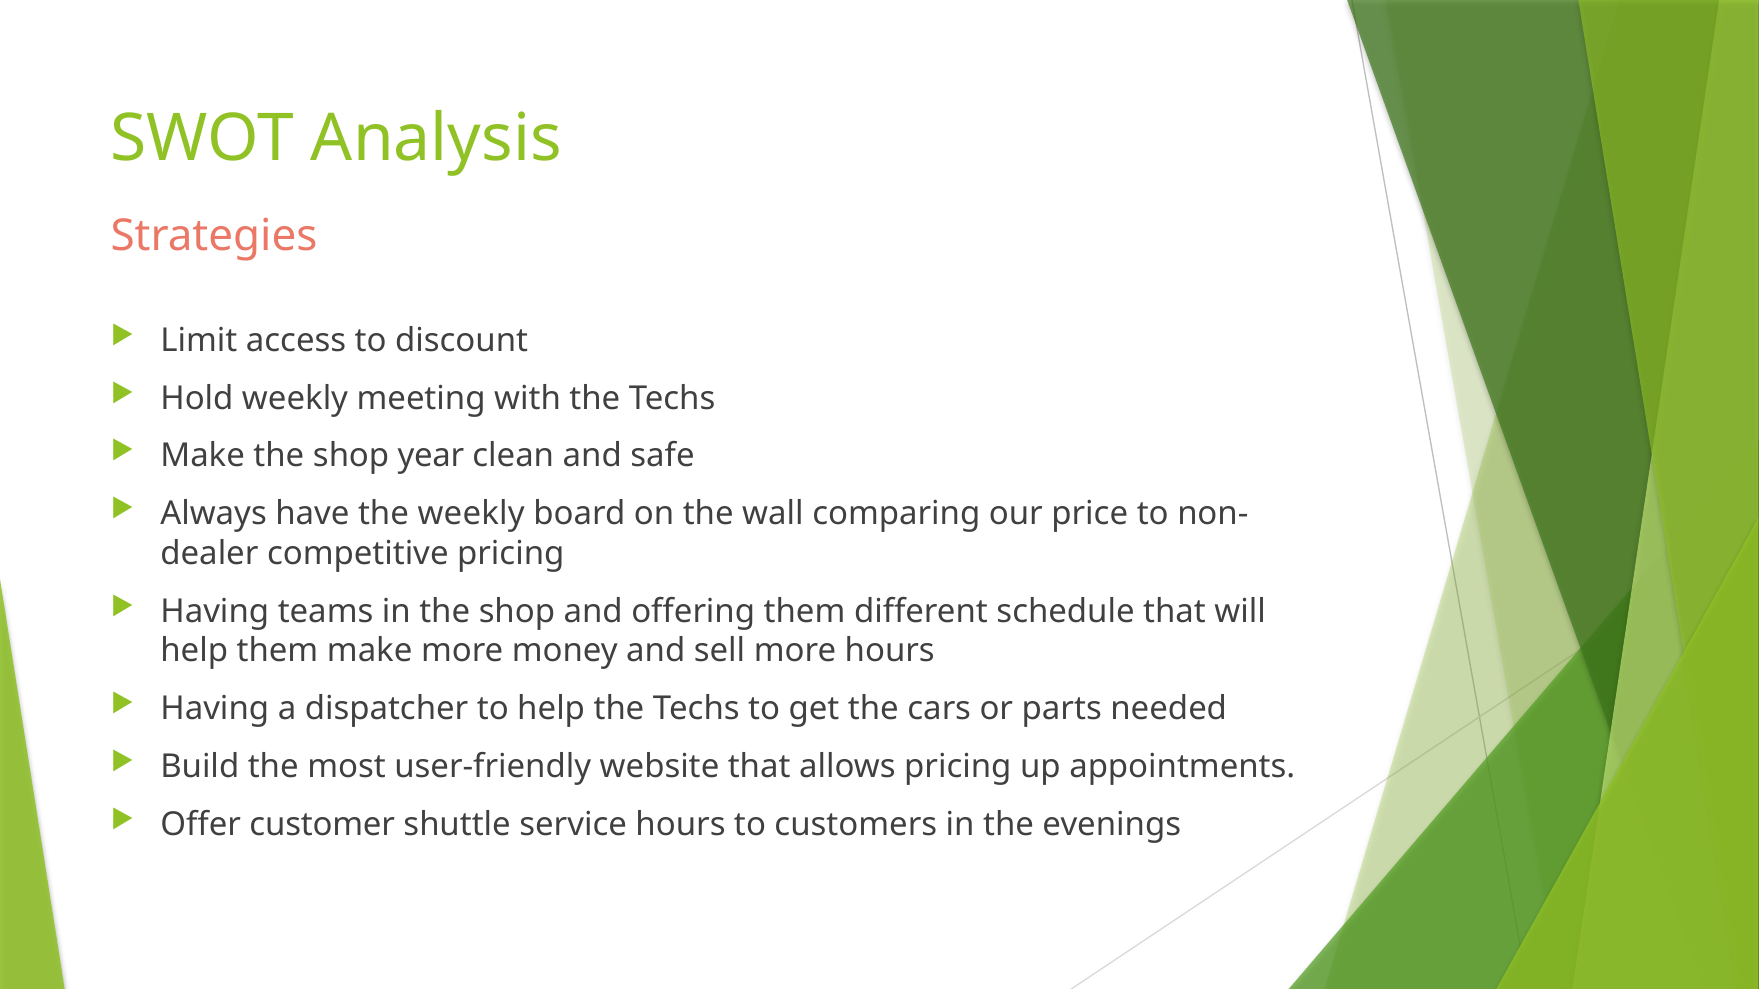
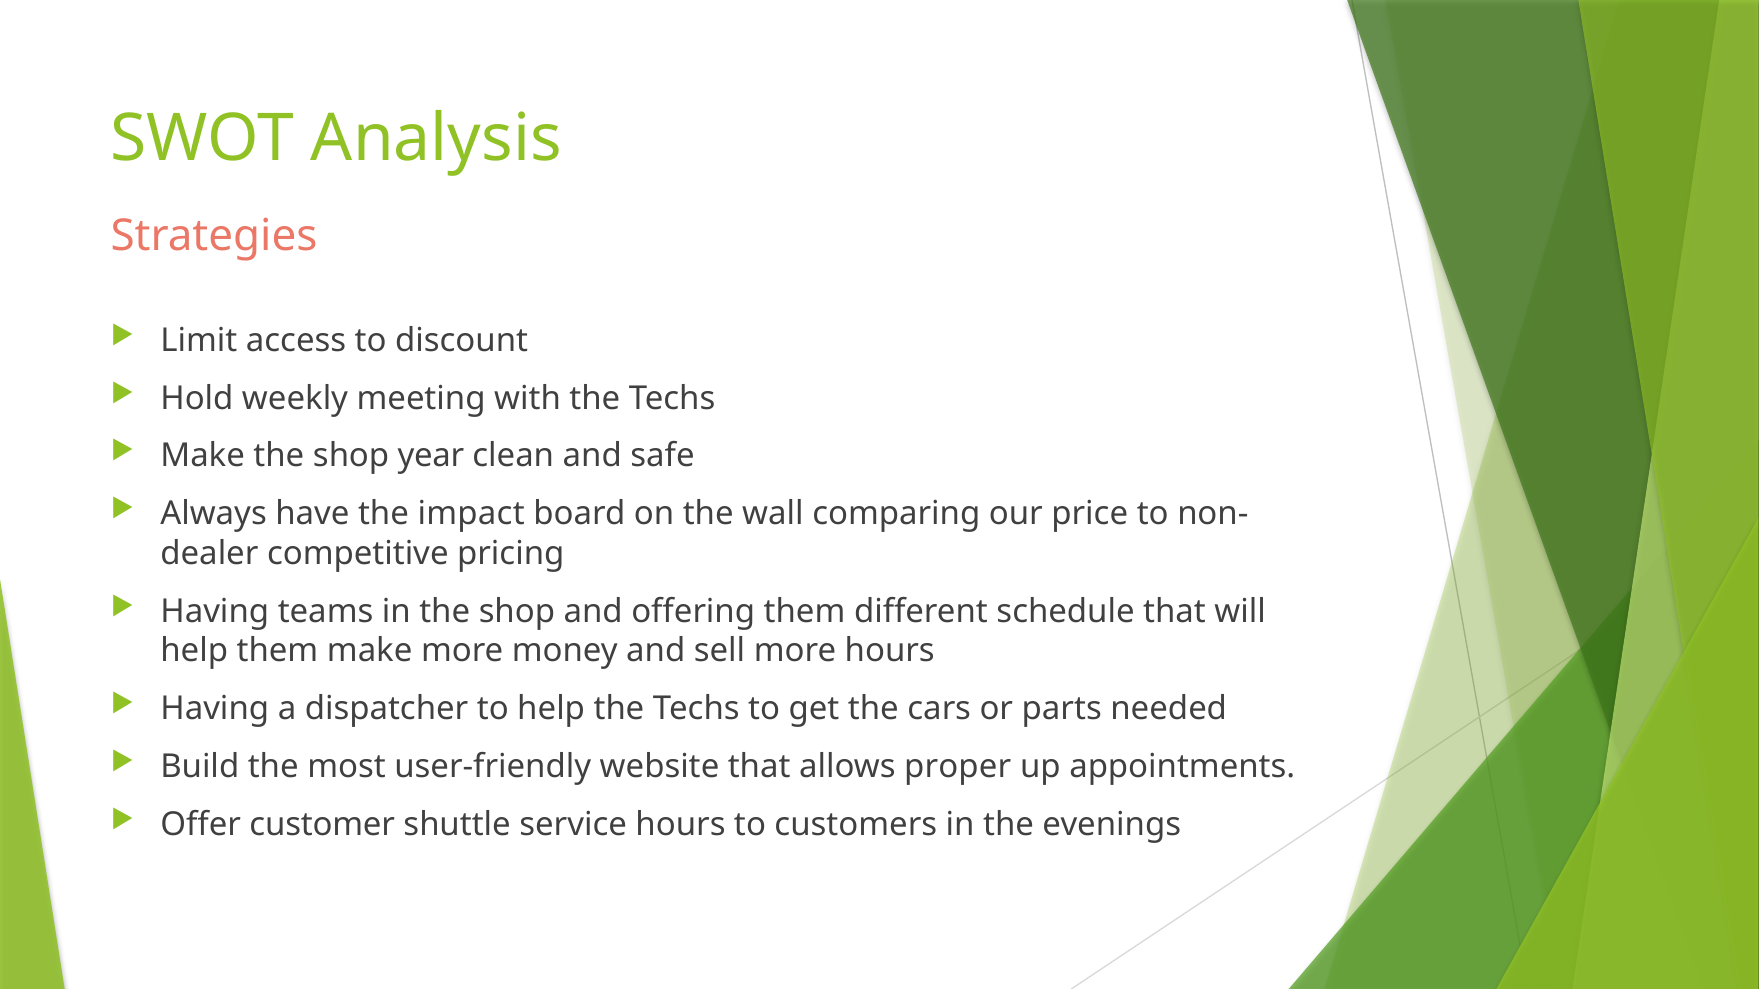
the weekly: weekly -> impact (471, 514)
allows pricing: pricing -> proper (958, 767)
